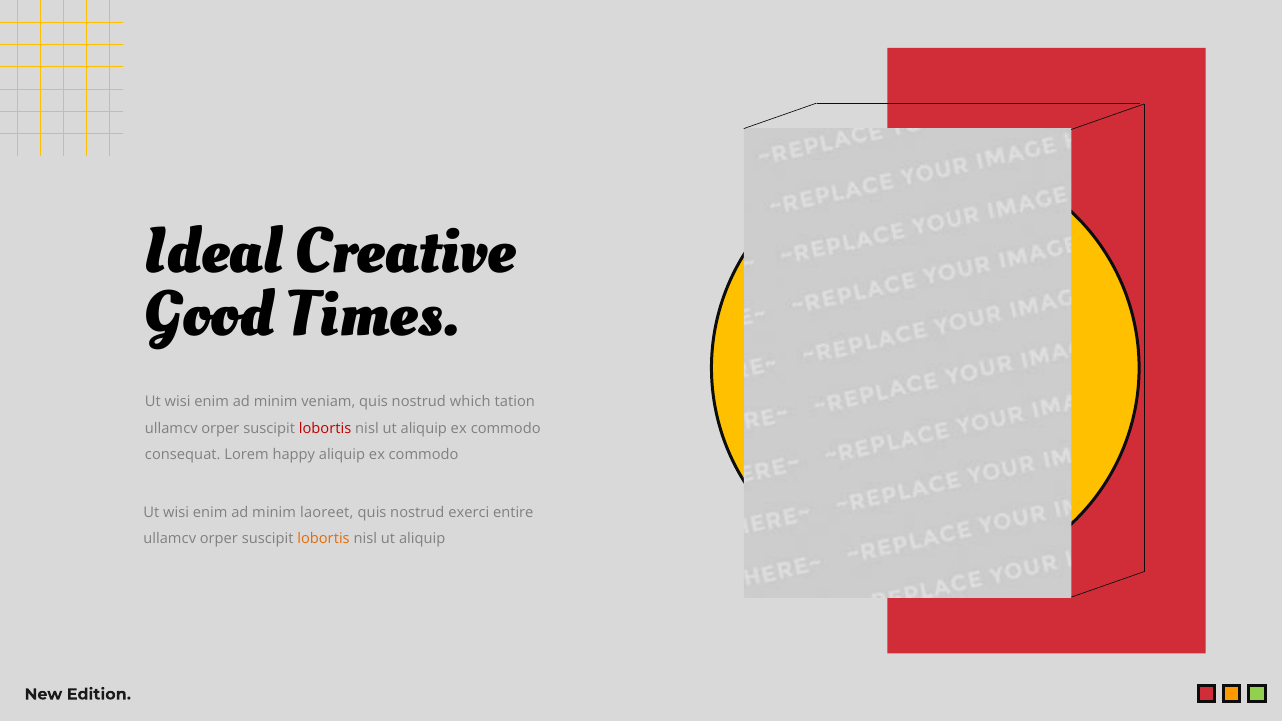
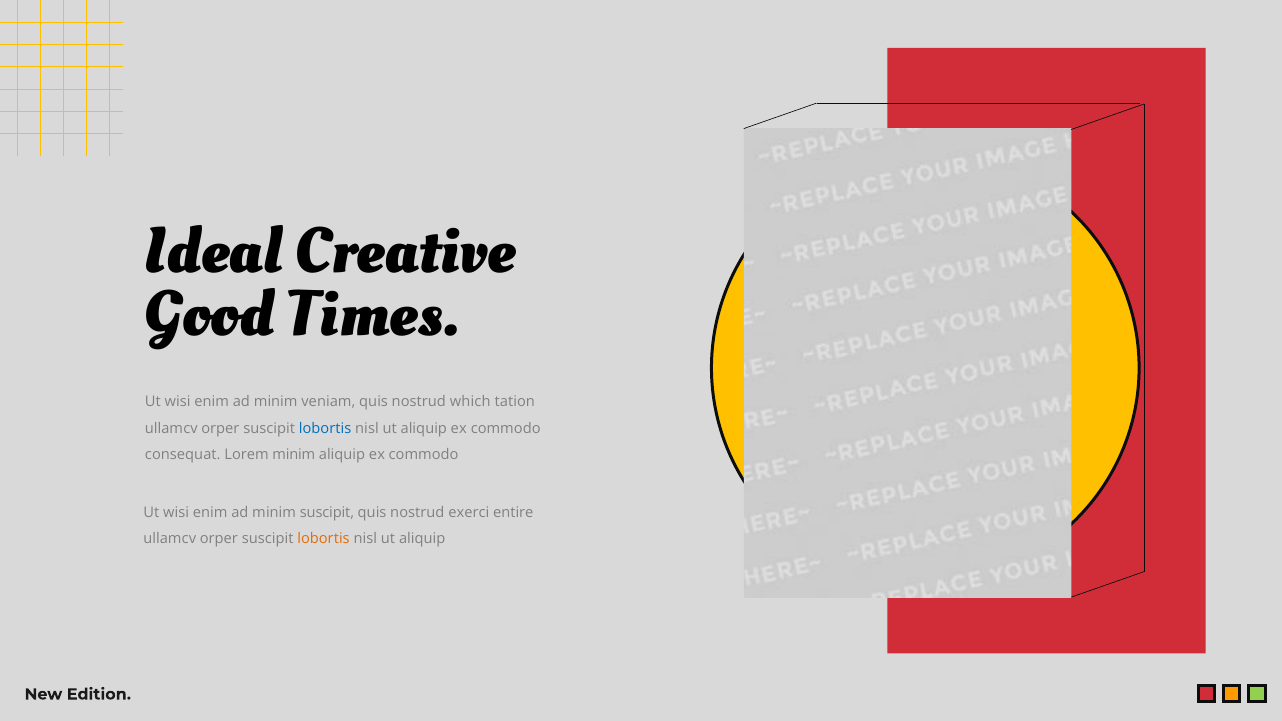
lobortis colour: red -> blue (325, 428)
Lorem happy: happy -> minim (294, 455)
minim laoreet: laoreet -> suscipit (327, 512)
